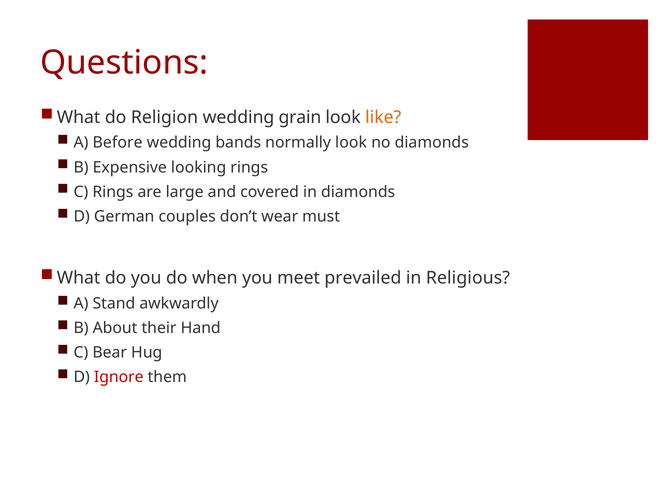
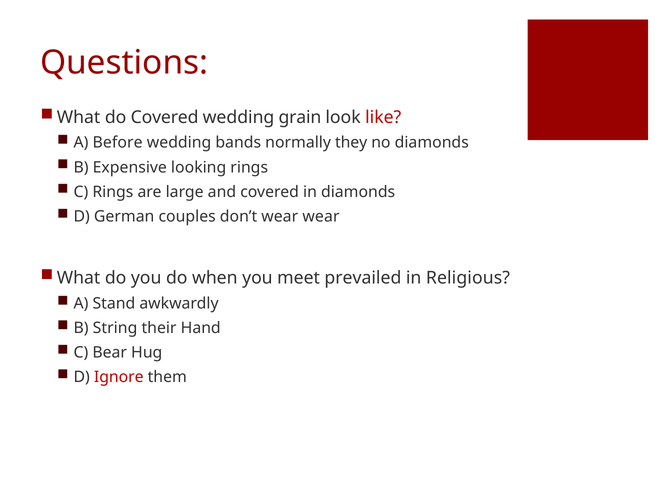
do Religion: Religion -> Covered (165, 117)
like colour: orange -> red (383, 117)
normally look: look -> they (351, 143)
wear must: must -> wear (321, 216)
About: About -> String (115, 328)
